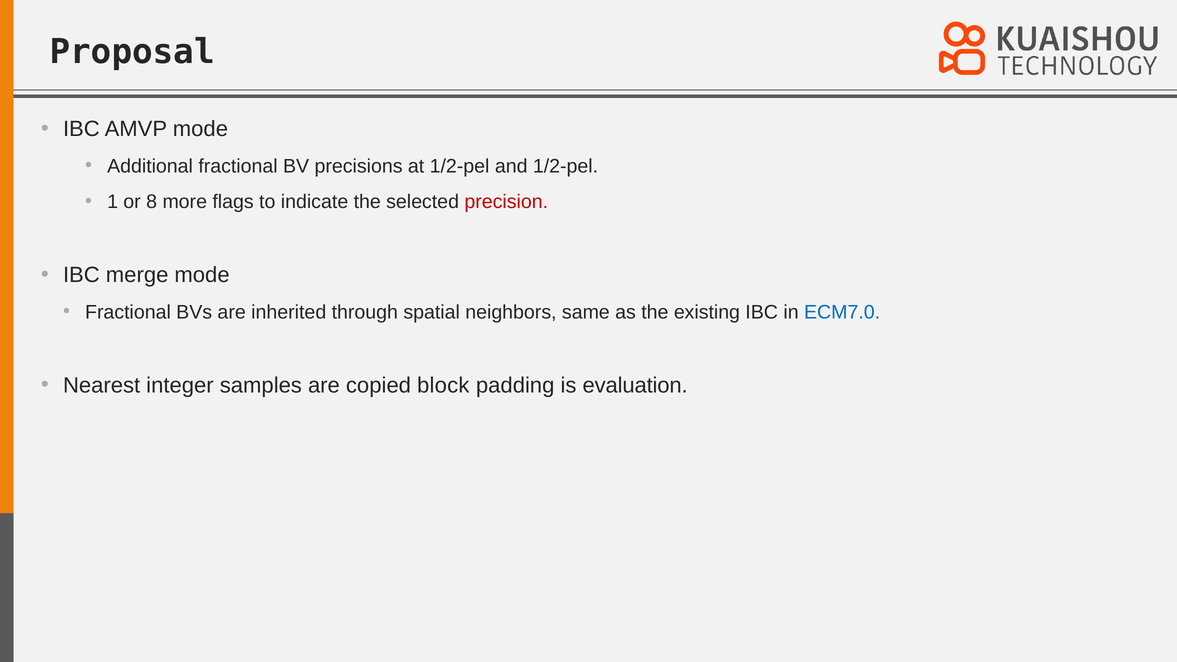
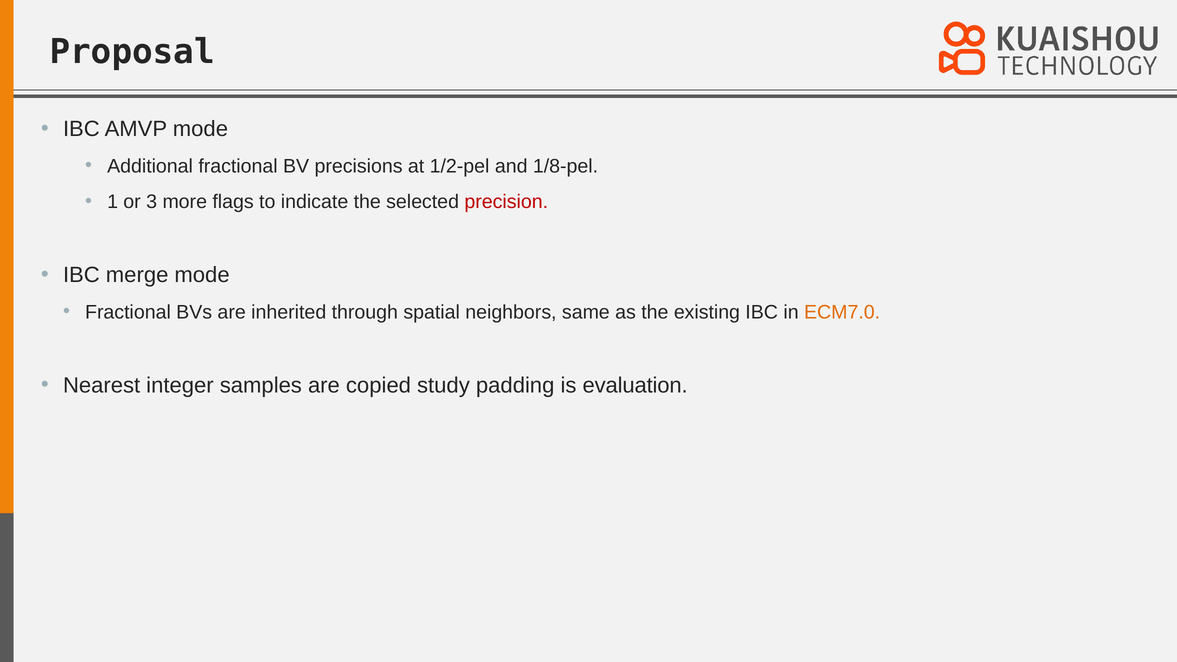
and 1/2-pel: 1/2-pel -> 1/8-pel (566, 166)
8: 8 -> 3 (152, 202)
ECM7.0 colour: blue -> orange (842, 312)
block: block -> study (443, 385)
